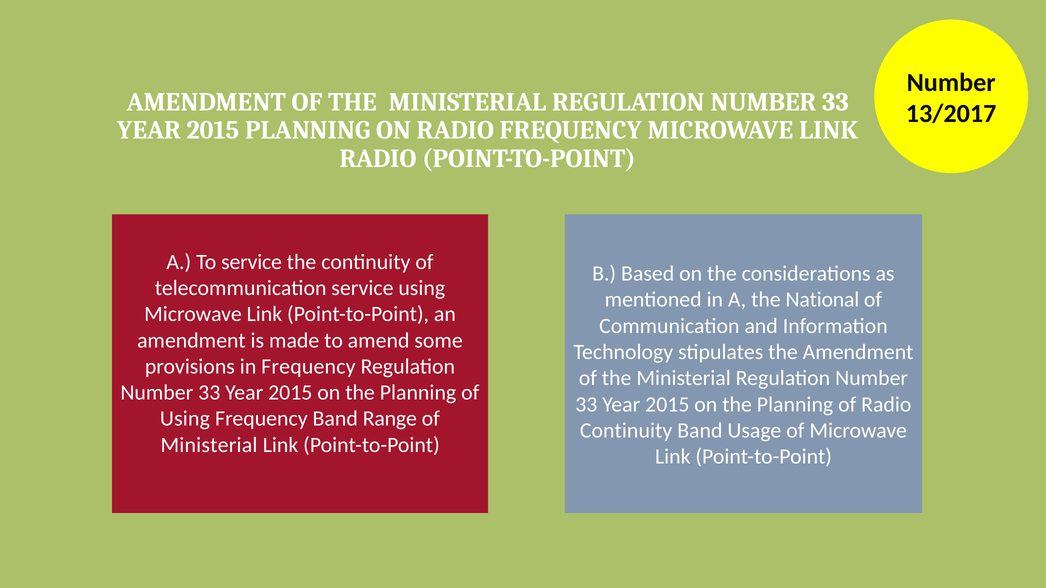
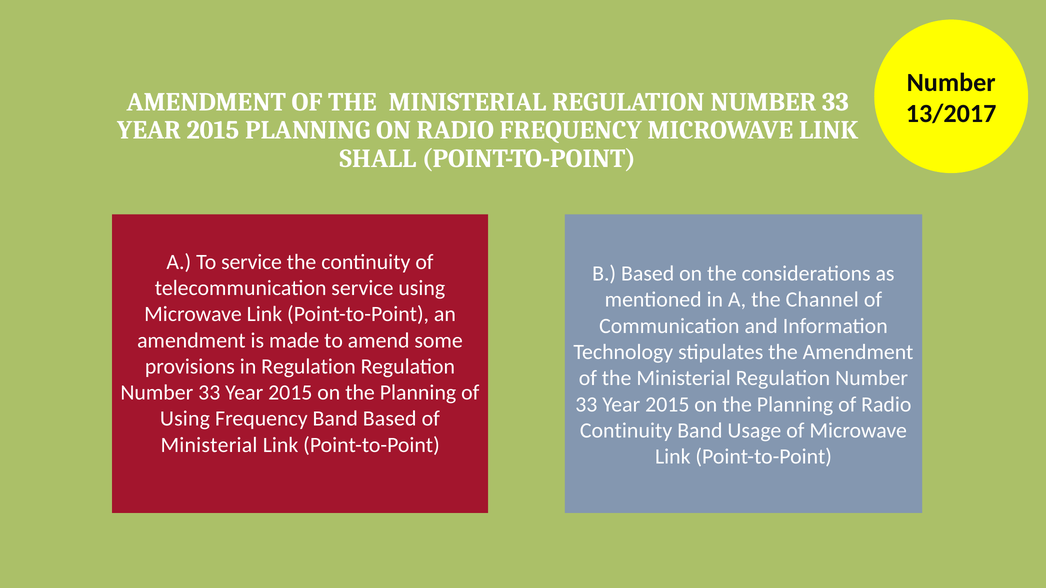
RADIO: RADIO -> SHALL (378, 159)
National: National -> Channel (822, 300)
in Frequency: Frequency -> Regulation (309, 367)
Band Range: Range -> Based (390, 419)
